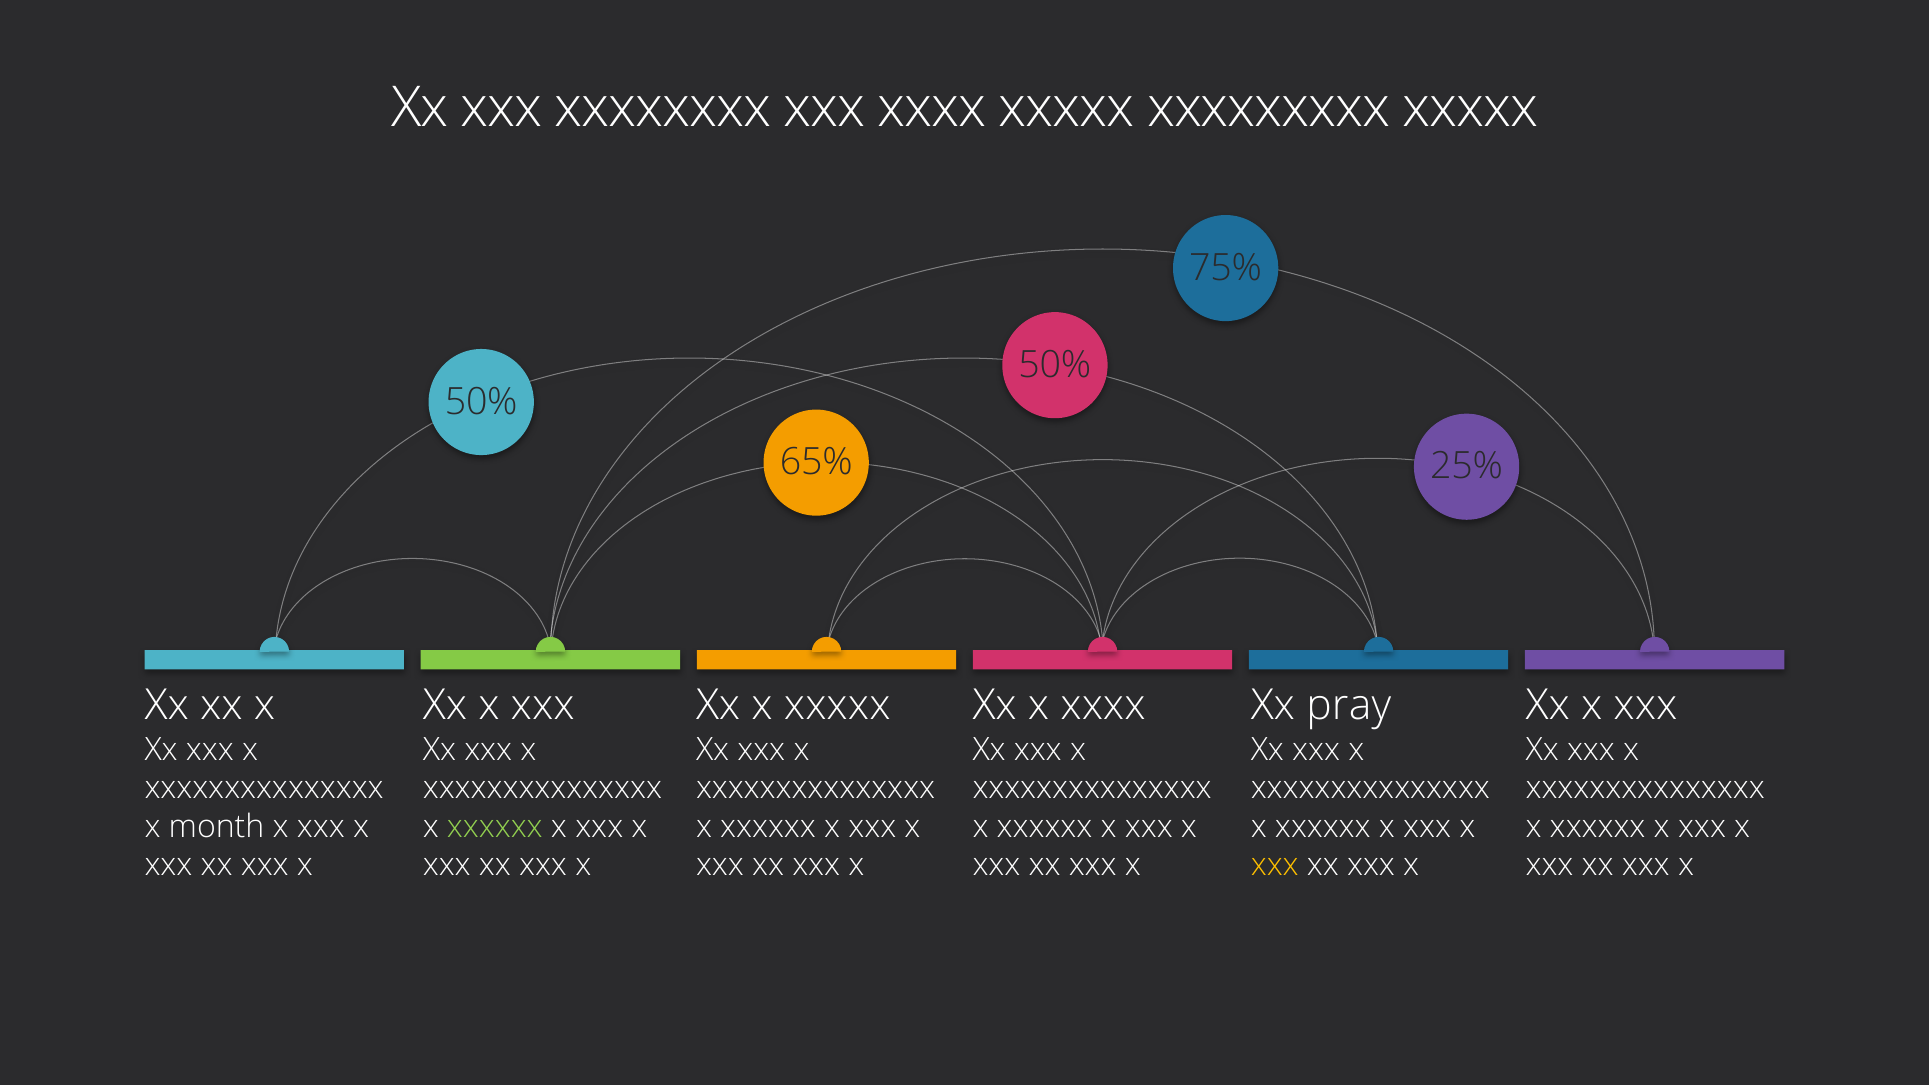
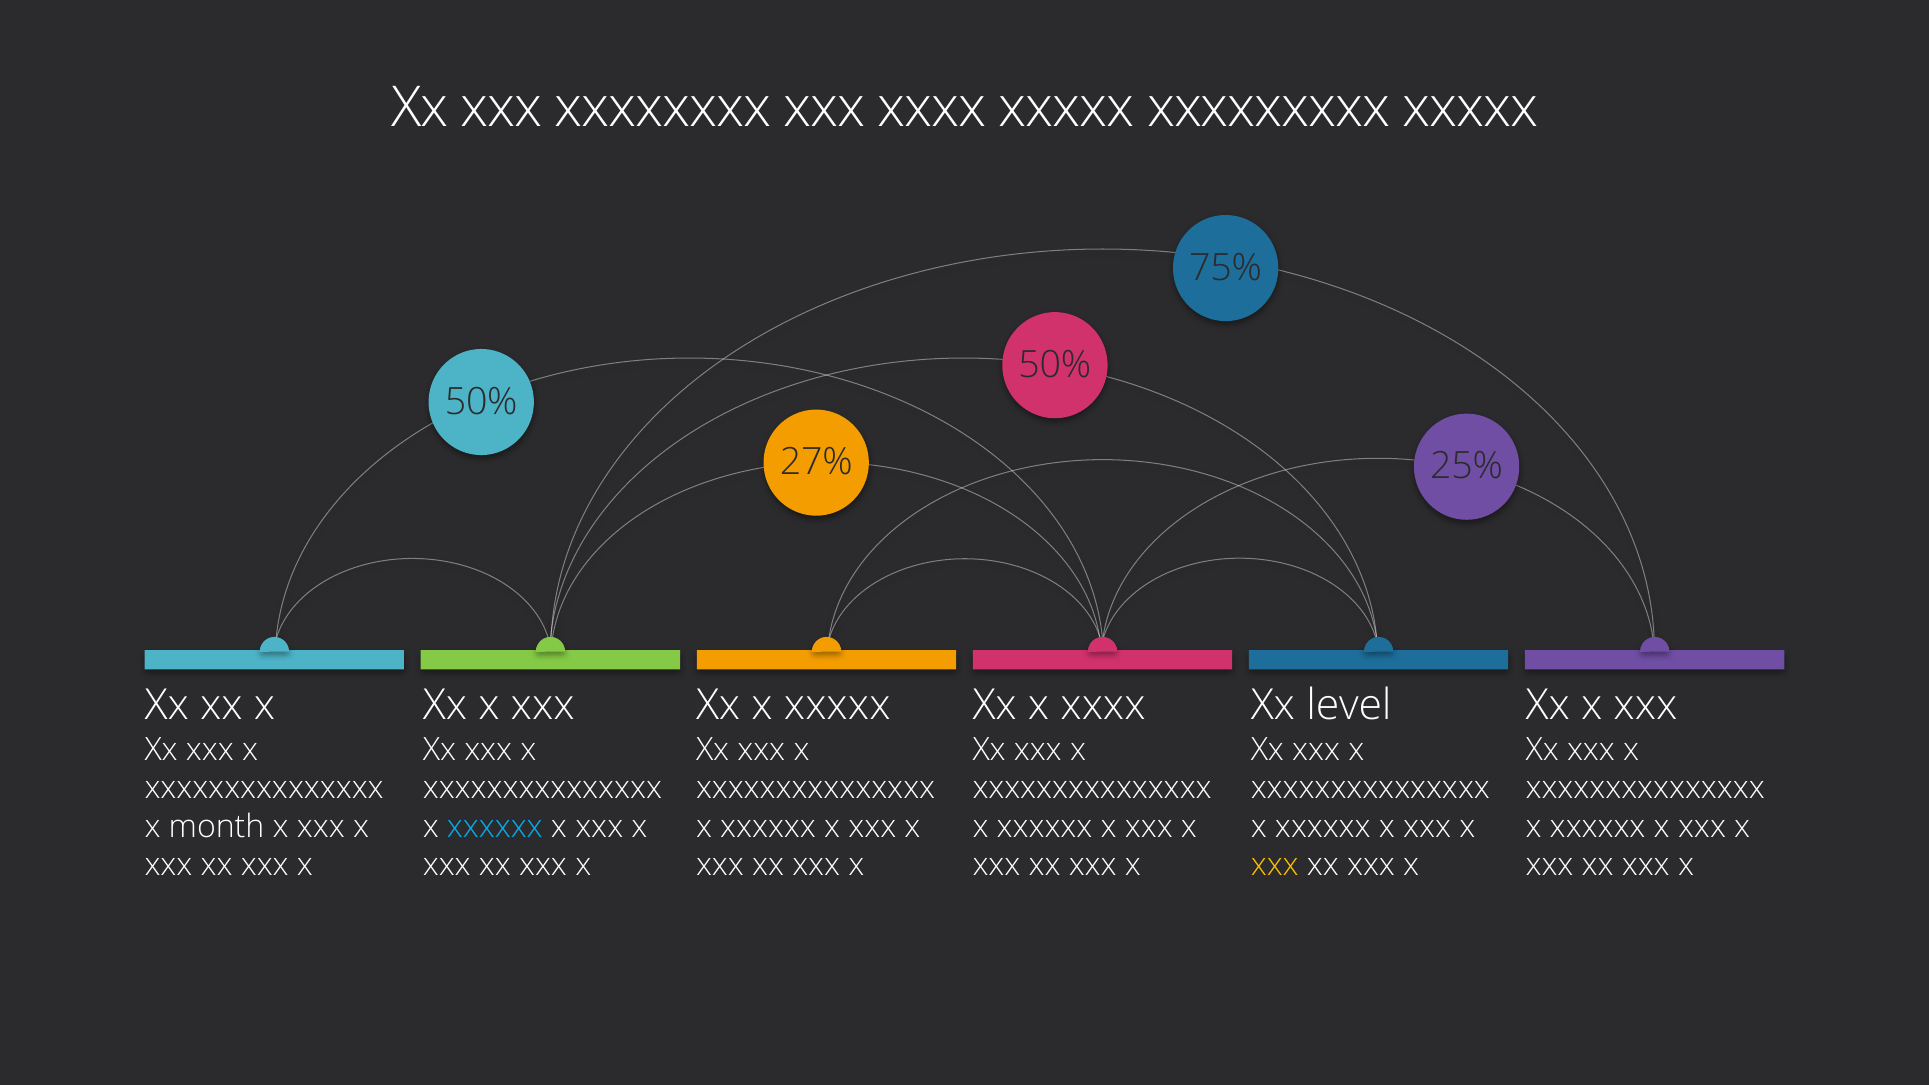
65%: 65% -> 27% (816, 462)
pray: pray -> level (1349, 705)
xxxxxx colour: light green -> light blue (495, 827)
